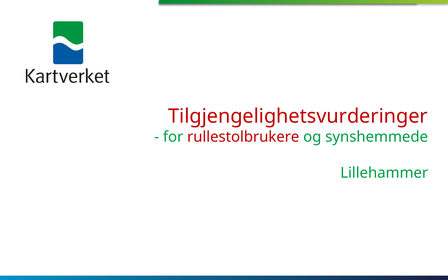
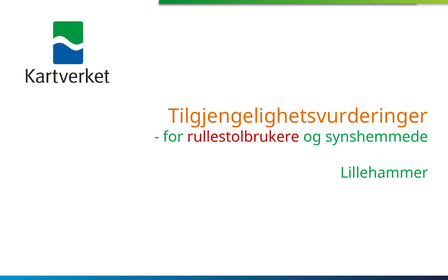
Tilgjengelighetsvurderinger colour: red -> orange (298, 116)
